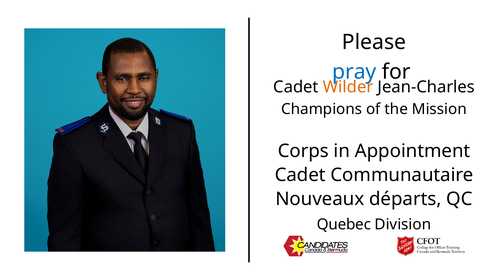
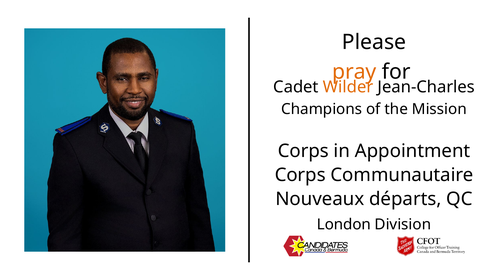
pray colour: blue -> orange (354, 72)
Cadet: Cadet -> Corps (300, 175)
Quebec: Quebec -> London (344, 225)
